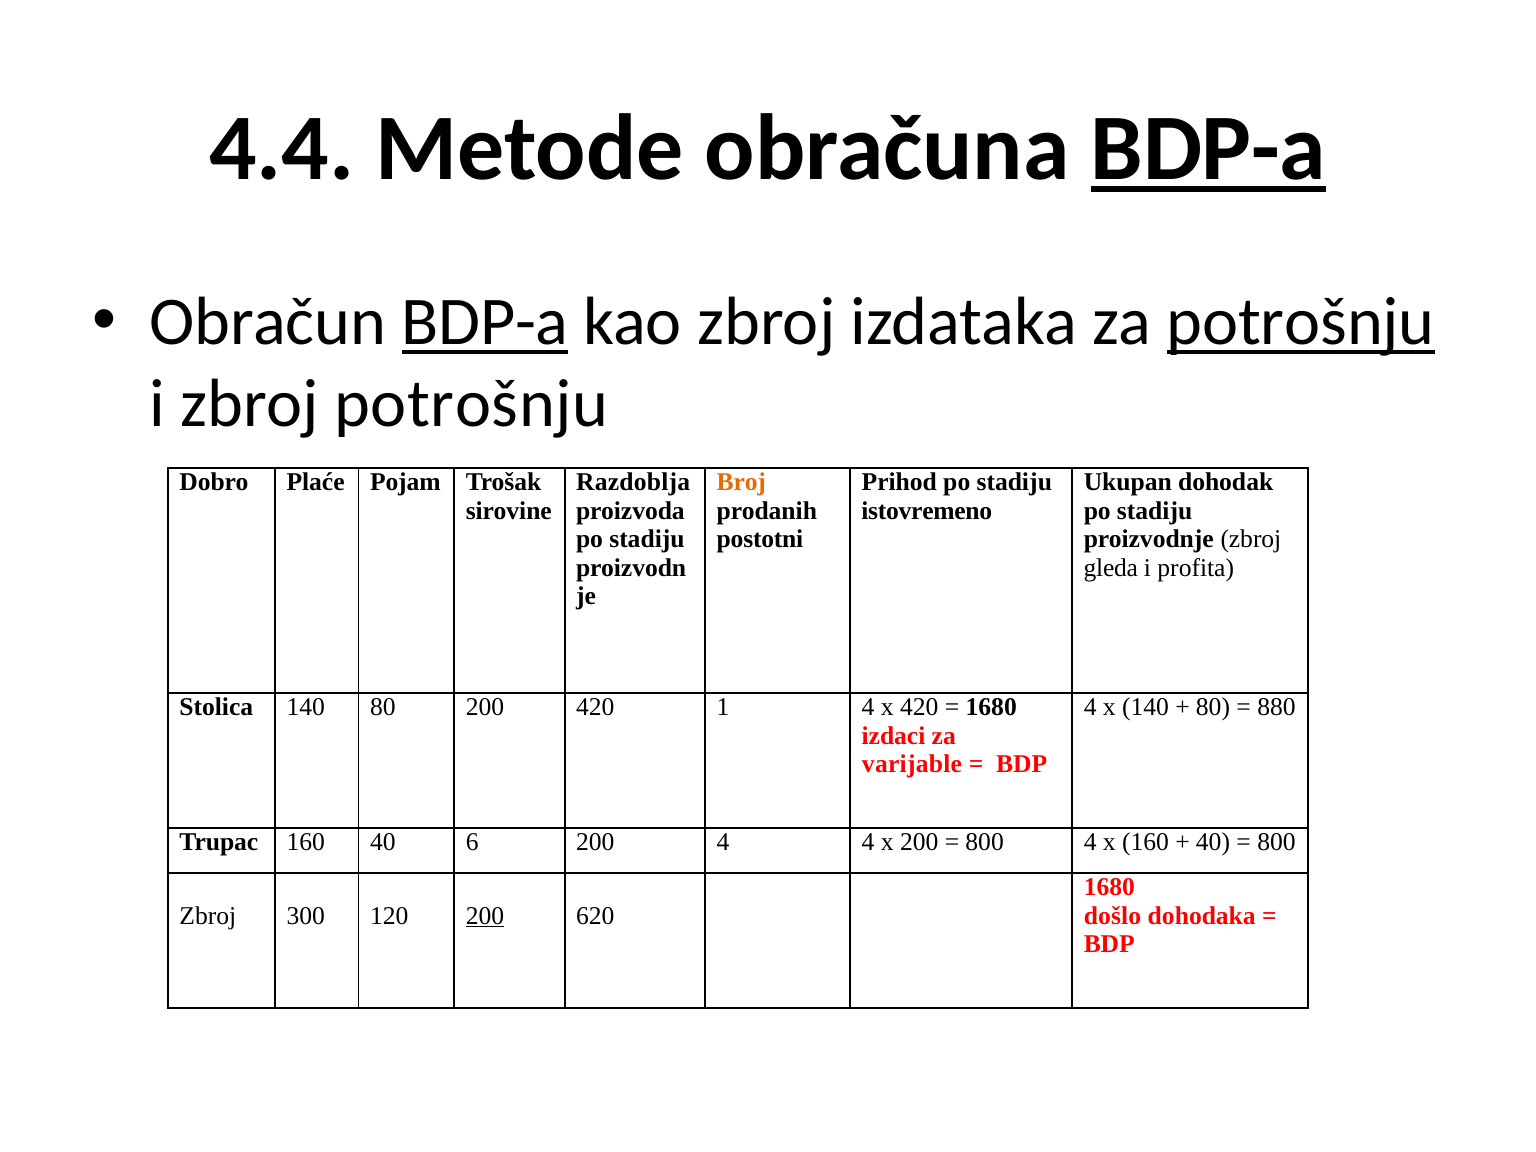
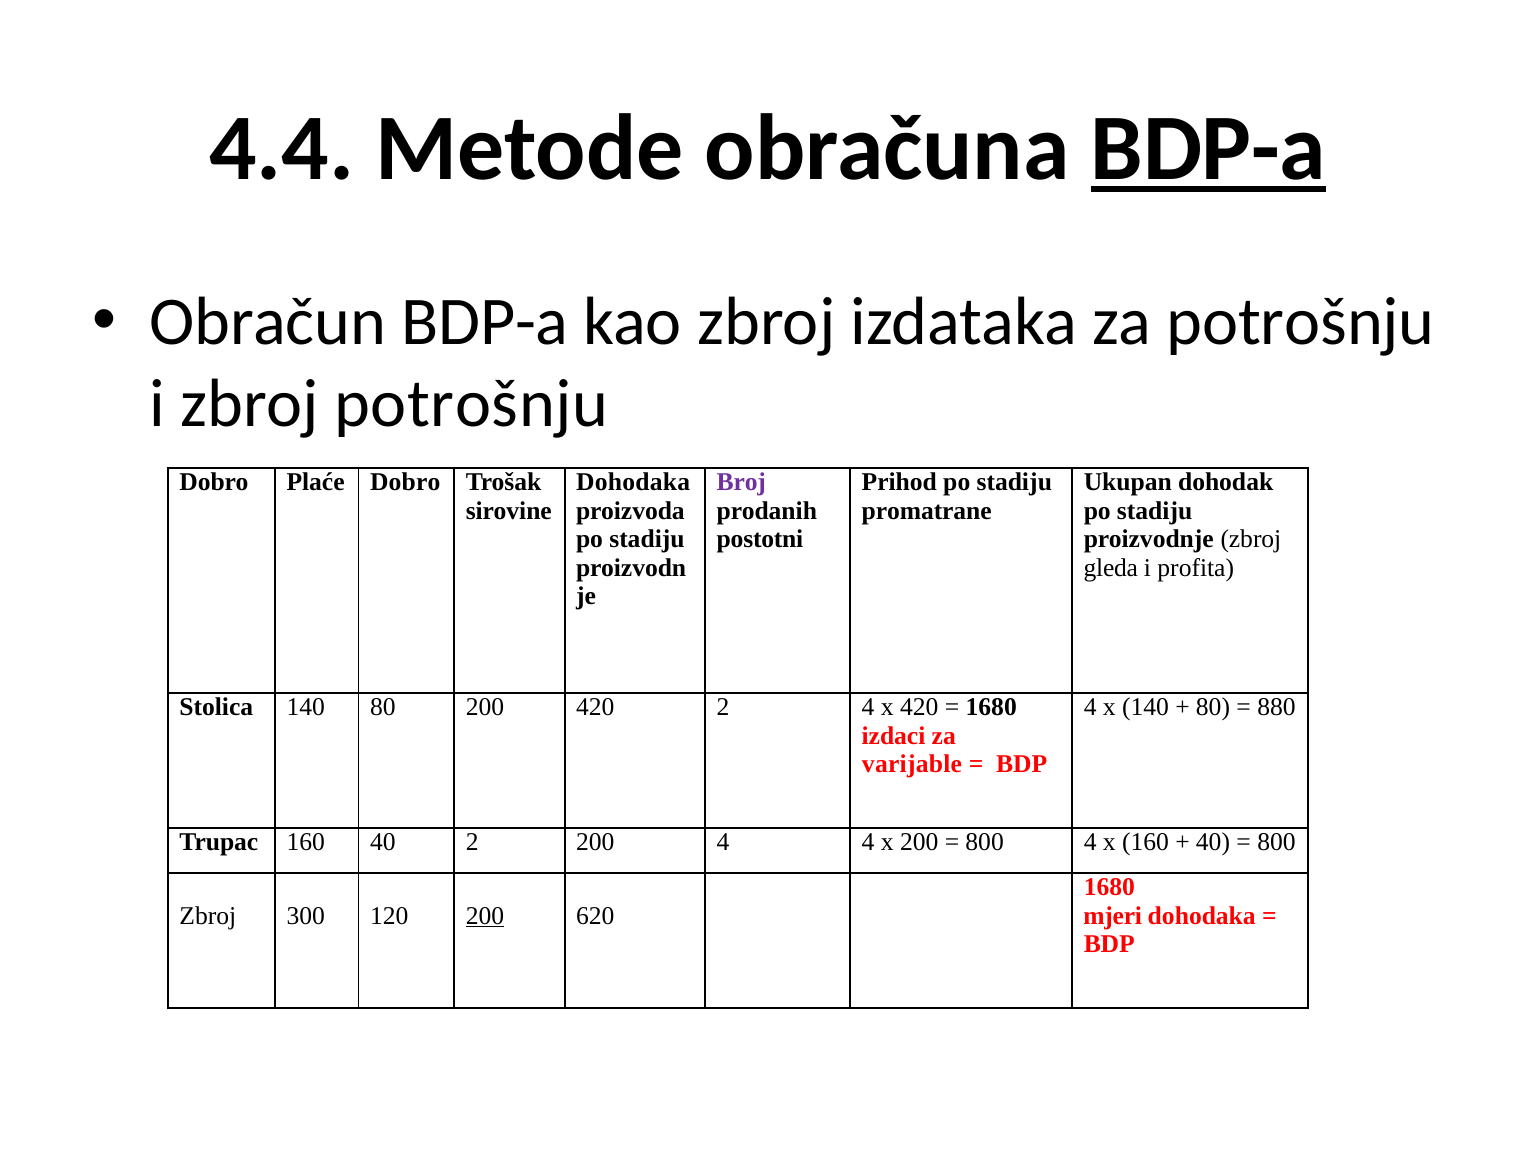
BDP-a underline: present -> none (485, 322)
potrošnju underline: present -> none (1301, 322)
Plaće Pojam: Pojam -> Dobro (405, 482)
Razdoblja: Razdoblja -> Dohodaka (633, 482)
Broj colour: orange -> purple (741, 482)
istovremeno: istovremeno -> promatrane (927, 511)
420 1: 1 -> 2 (723, 707)
40 6: 6 -> 2 (472, 842)
došlo: došlo -> mjeri (1113, 916)
